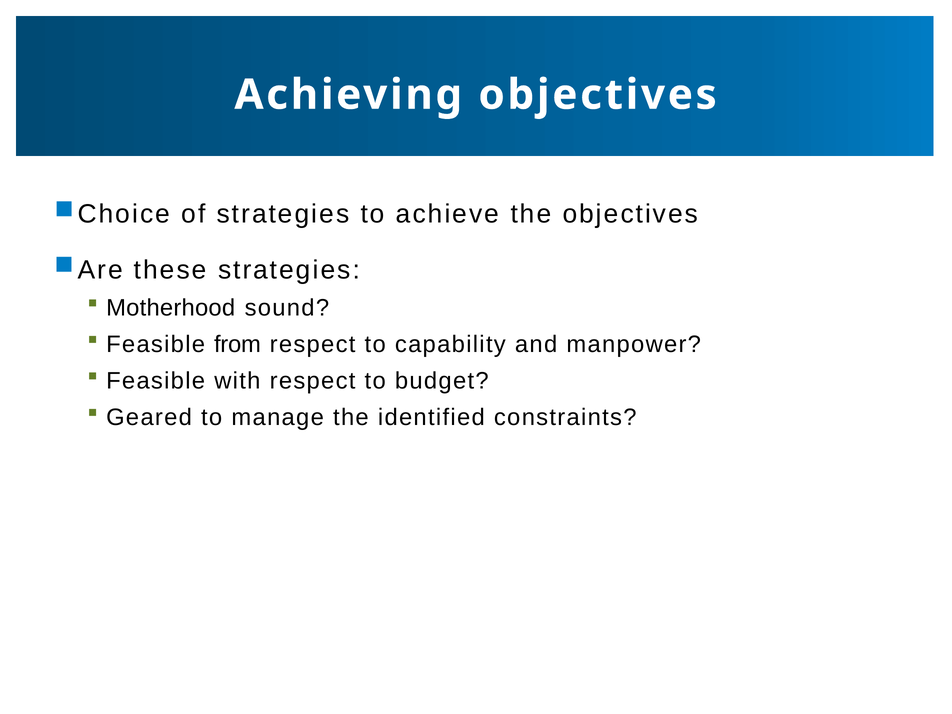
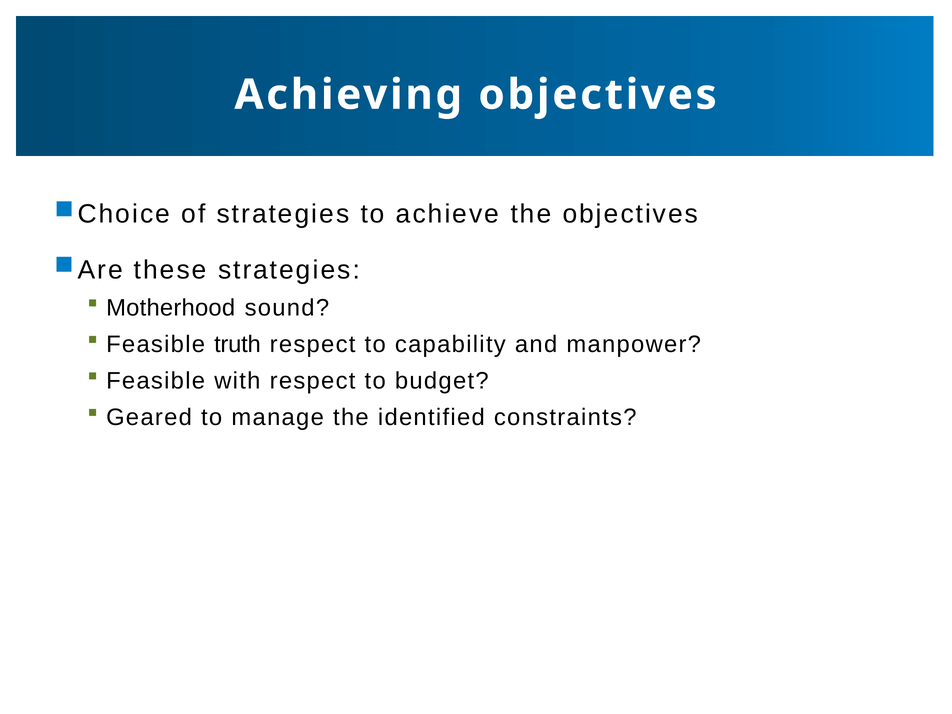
from: from -> truth (237, 344)
